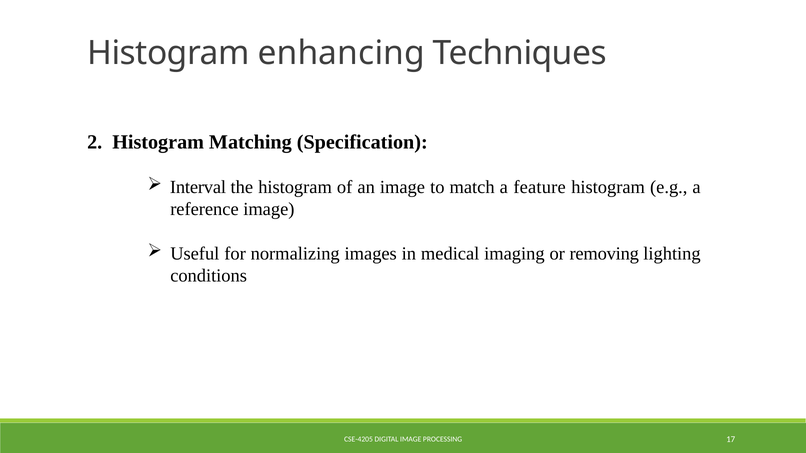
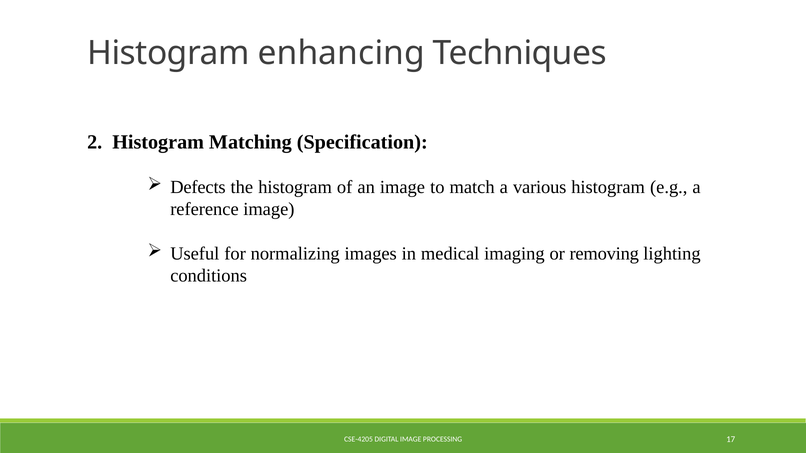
Interval: Interval -> Defects (198, 187)
feature: feature -> various (540, 187)
